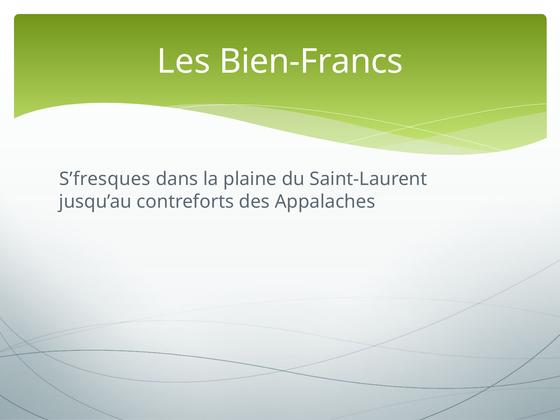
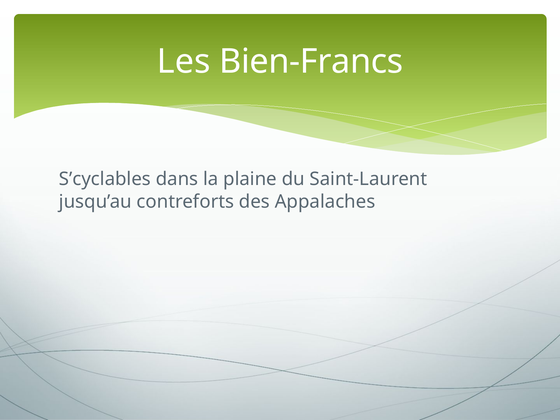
S’fresques: S’fresques -> S’cyclables (105, 179)
